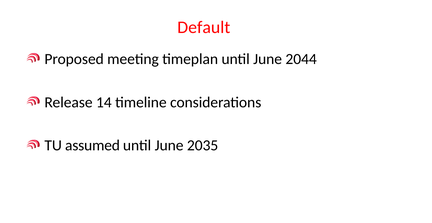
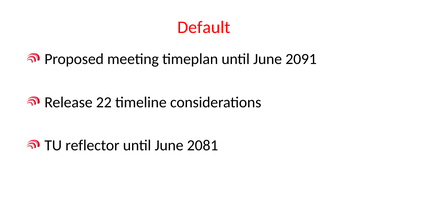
2044: 2044 -> 2091 (301, 59)
14: 14 -> 22 (104, 103)
assumed: assumed -> reflector (92, 146)
2035: 2035 -> 2081 (203, 146)
